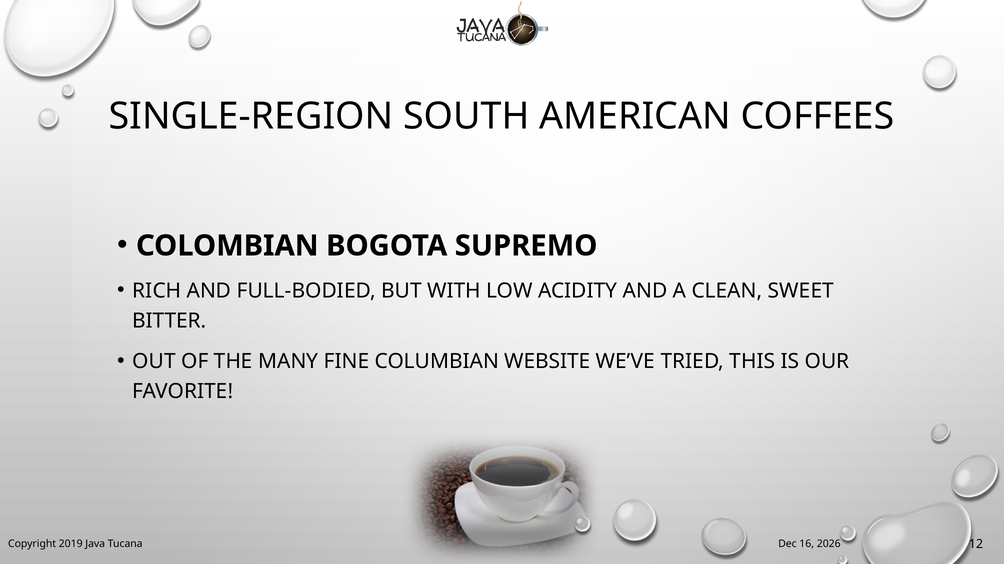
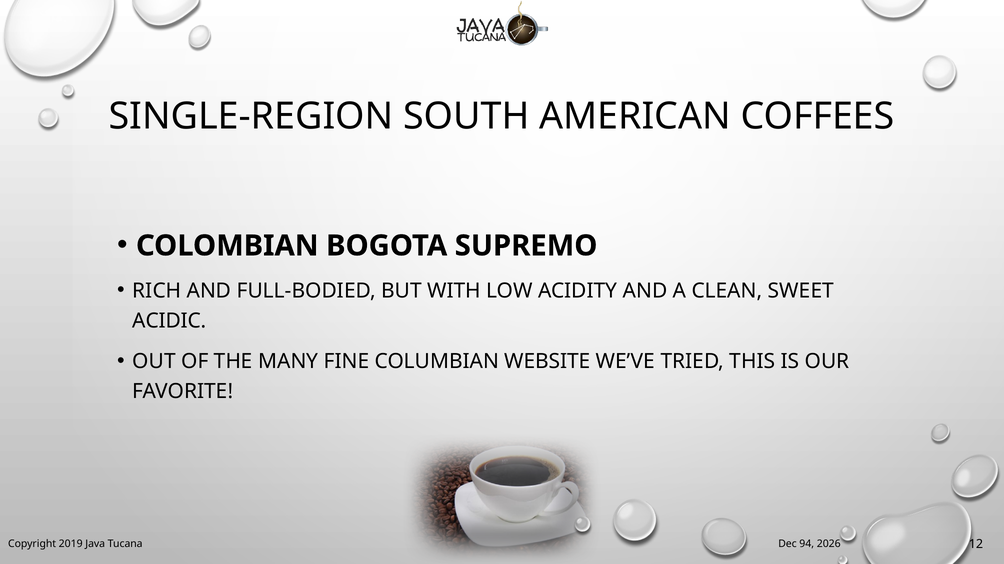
BITTER: BITTER -> ACIDIC (169, 321)
16: 16 -> 94 (807, 545)
